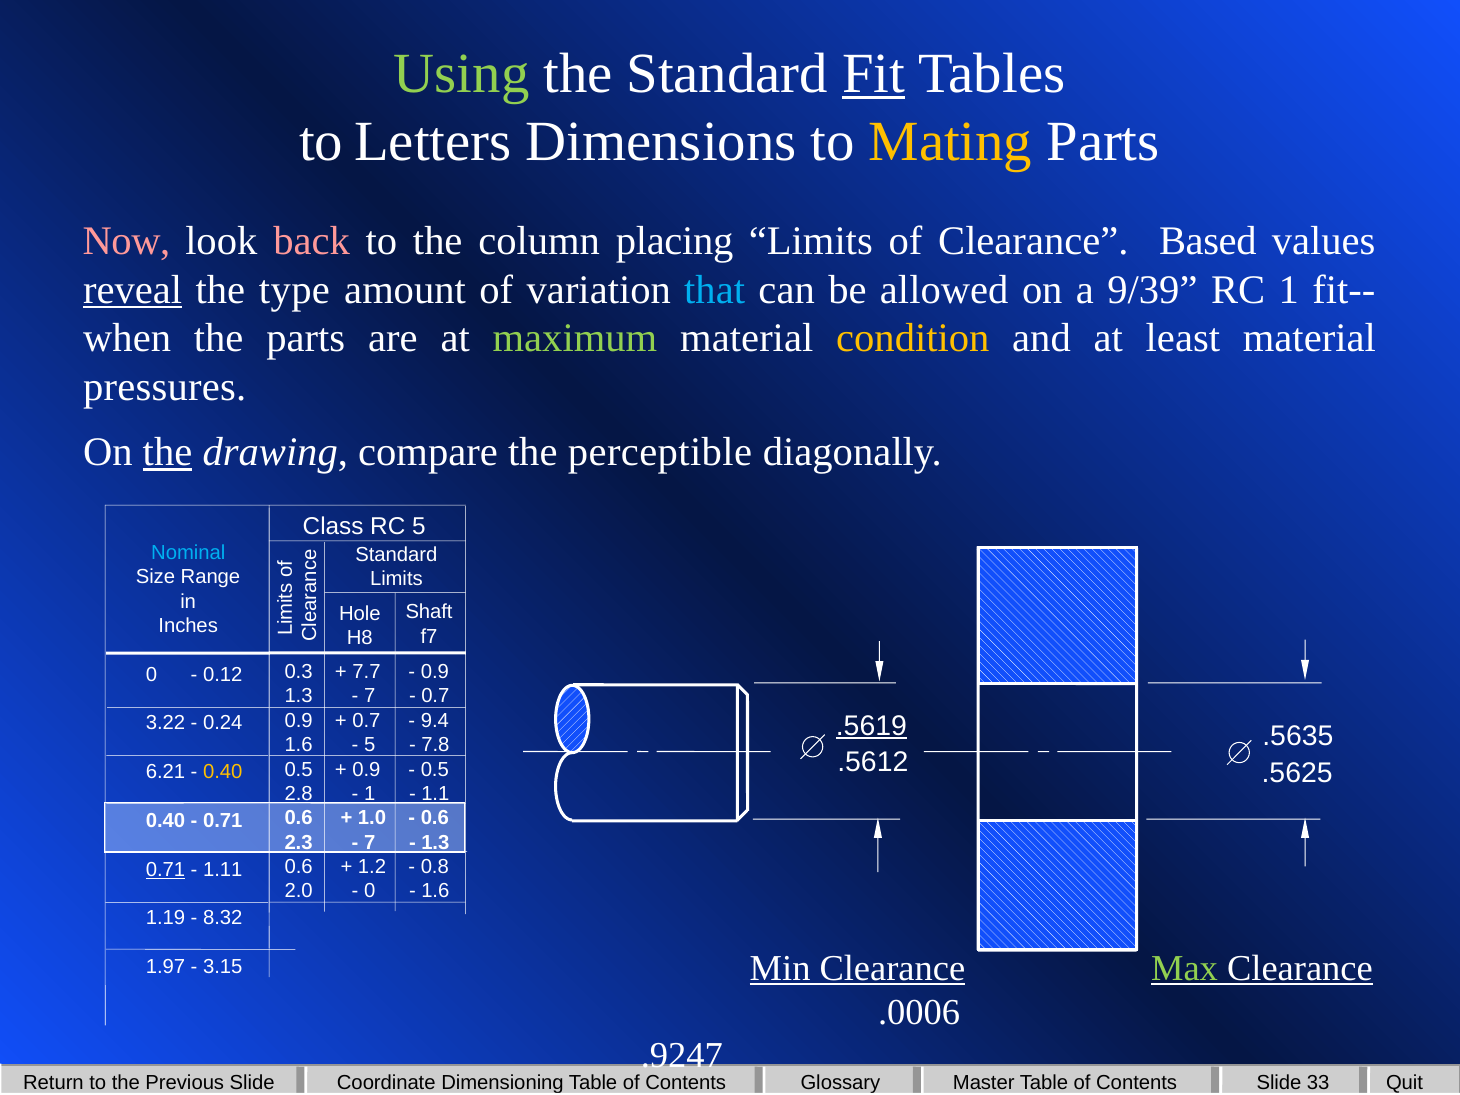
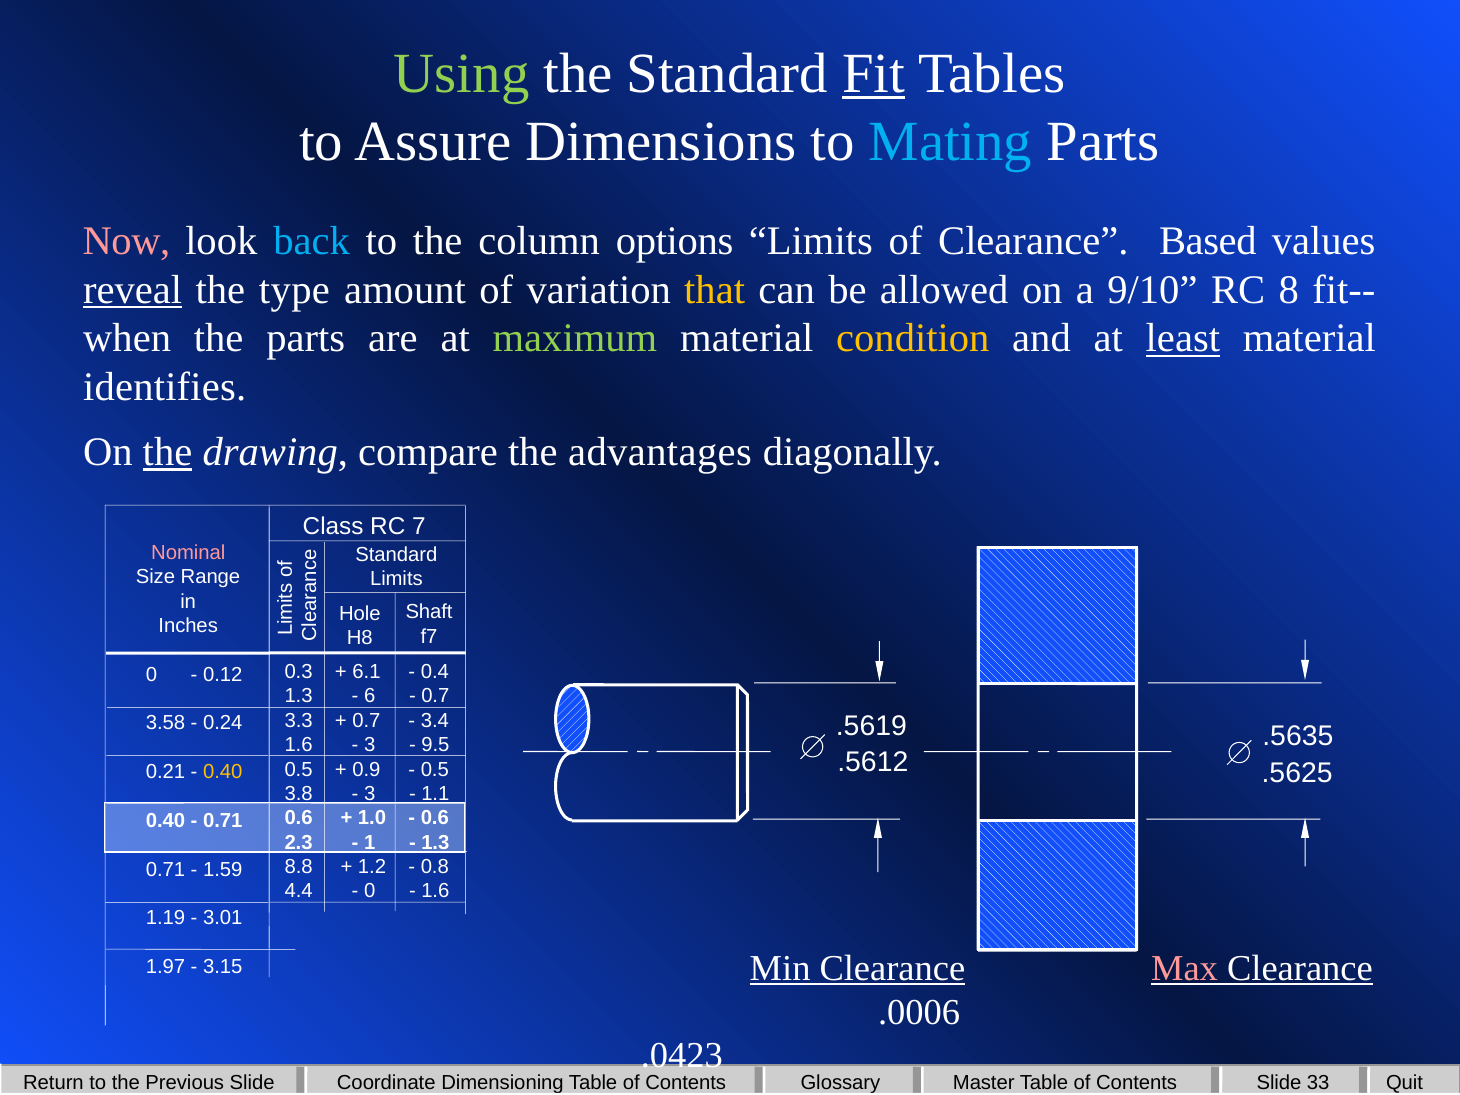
Letters: Letters -> Assure (433, 141)
Mating colour: yellow -> light blue (951, 141)
back colour: pink -> light blue (312, 241)
placing: placing -> options (675, 241)
that colour: light blue -> yellow (715, 290)
9/39: 9/39 -> 9/10 (1152, 290)
RC 1: 1 -> 8 (1289, 290)
least underline: none -> present (1183, 338)
pressures: pressures -> identifies (165, 387)
perceptible: perceptible -> advantages (660, 452)
RC 5: 5 -> 7 (419, 527)
Nominal colour: light blue -> pink (188, 553)
7.7: 7.7 -> 6.1 (366, 672)
0.9: 0.9 -> 0.4 (435, 672)
7: 7 -> 6 (370, 696)
0.9: 0.9 -> 3.3 (299, 721)
9.4: 9.4 -> 3.4 (435, 721)
.5619 underline: present -> none (871, 726)
3.22: 3.22 -> 3.58 (166, 723)
5: 5 -> 3 (370, 745)
7.8: 7.8 -> 9.5 (435, 745)
6.21: 6.21 -> 0.21 (166, 772)
2.8: 2.8 -> 3.8 (299, 794)
1: 1 -> 3 (370, 794)
7: 7 -> 1 (370, 843)
0.6: 0.6 -> 8.8 (299, 867)
0.71 underline: present -> none (166, 869)
1.11: 1.11 -> 1.59 (223, 869)
2.0: 2.0 -> 4.4 (299, 891)
8.32: 8.32 -> 3.01 (223, 918)
Max colour: light green -> pink (1185, 968)
.9247: .9247 -> .0423 (682, 1056)
